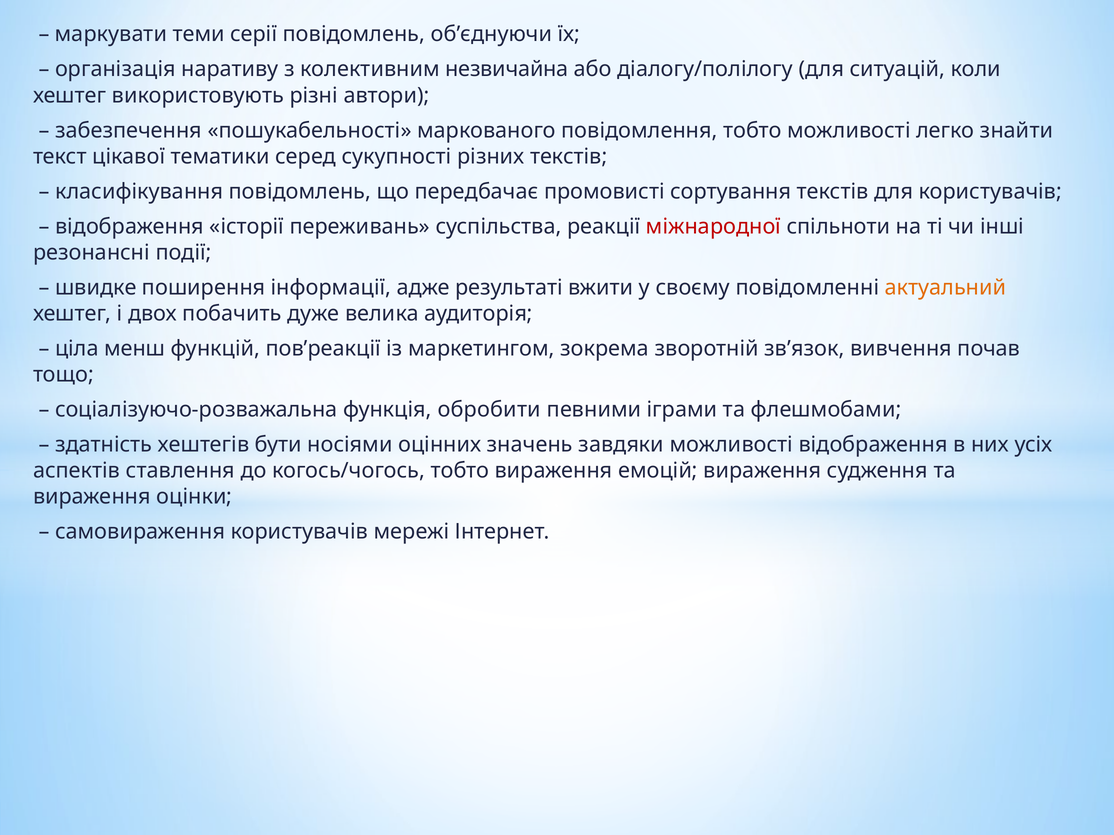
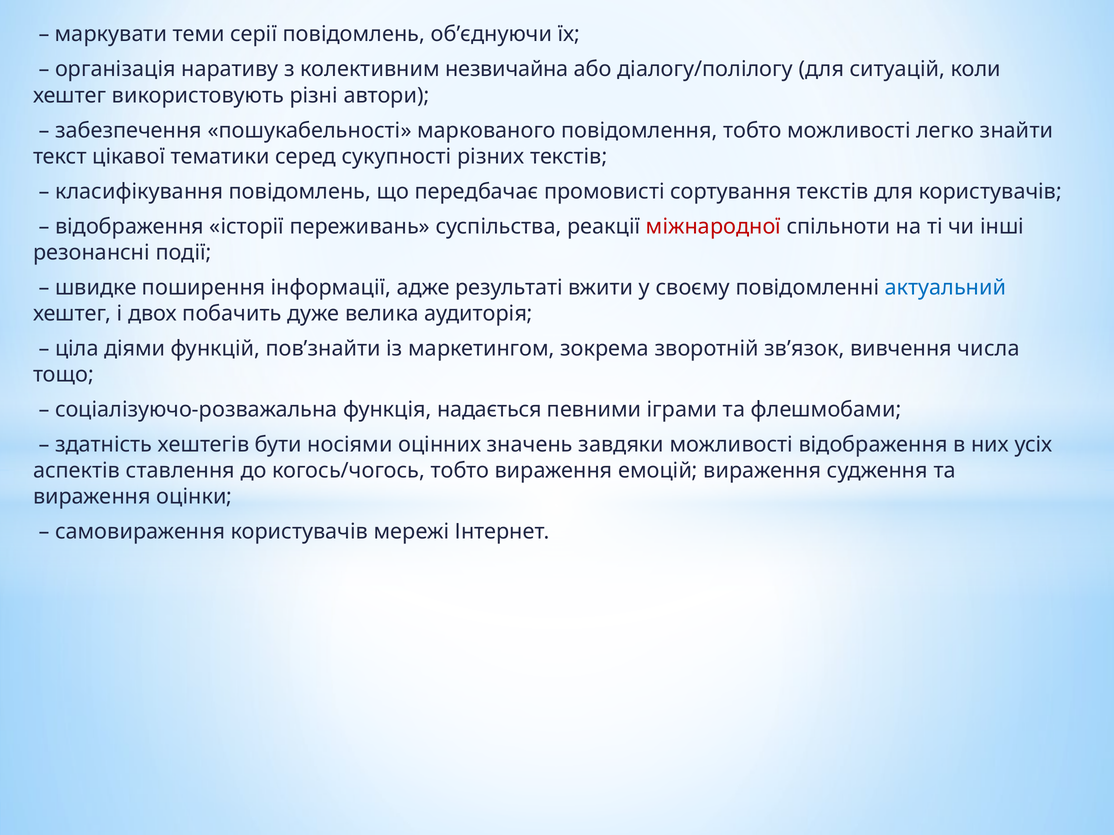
актуальний colour: orange -> blue (945, 288)
менш: менш -> діями (135, 349)
пов’реакції: пов’реакції -> пов’знайти (323, 349)
почав: почав -> числа (989, 349)
обробити: обробити -> надається (489, 410)
